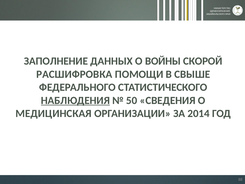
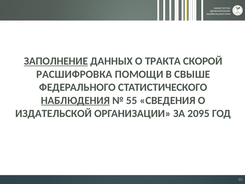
ЗАПОЛНЕНИЕ underline: none -> present (56, 61)
ВОЙНЫ: ВОЙНЫ -> ТРАКТА (163, 61)
50: 50 -> 55 (132, 100)
МЕДИЦИНСКАЯ: МЕДИЦИНСКАЯ -> ИЗДАТЕЛЬСКОЙ (54, 113)
2014: 2014 -> 2095 (199, 113)
